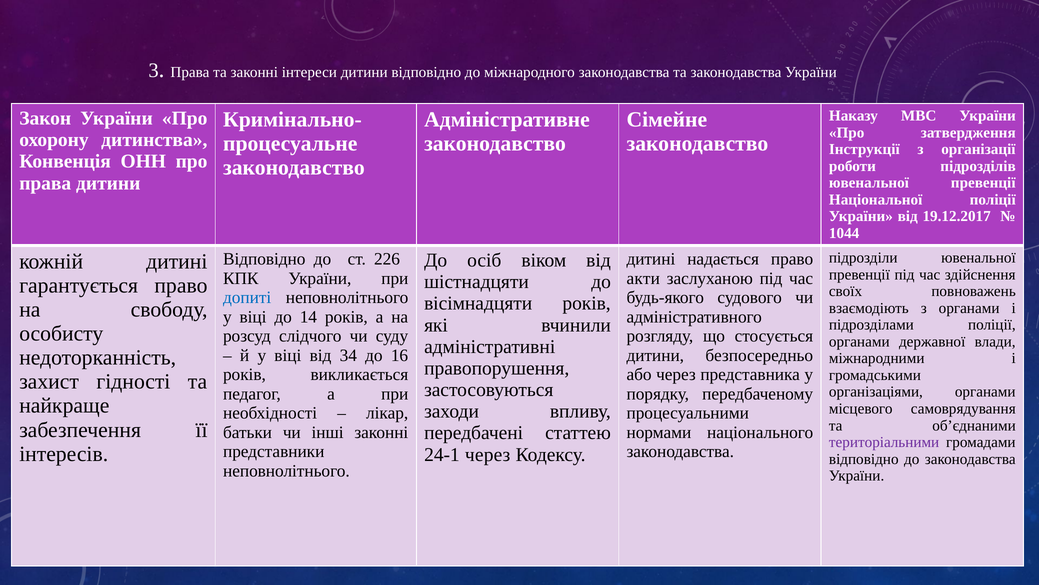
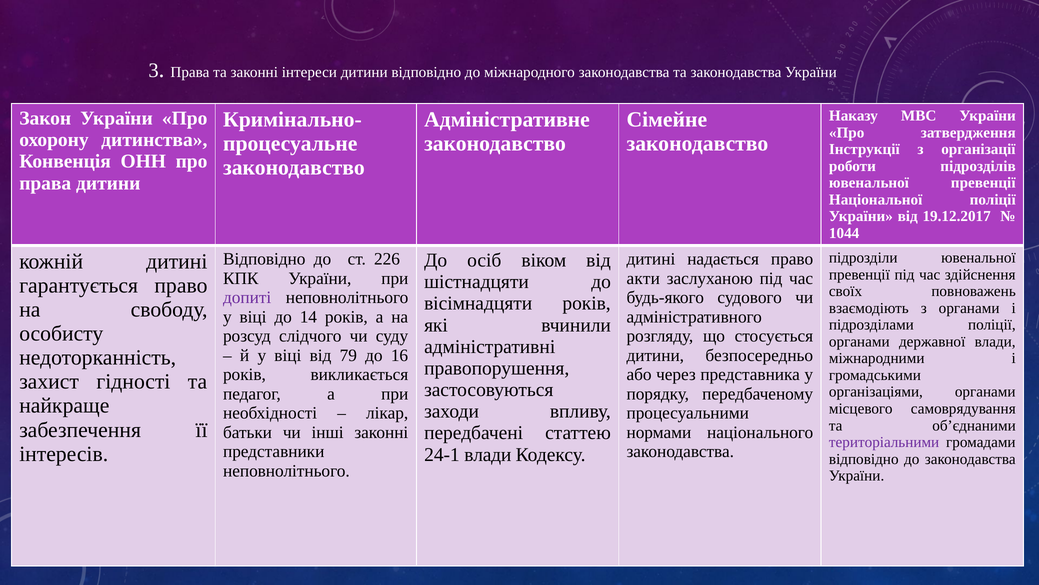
допиті colour: blue -> purple (247, 297)
34: 34 -> 79 (348, 355)
24-1 через: через -> влади (488, 454)
